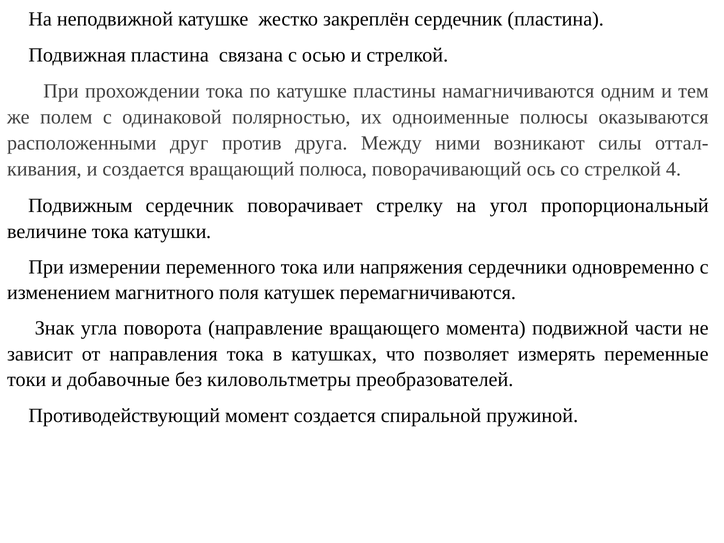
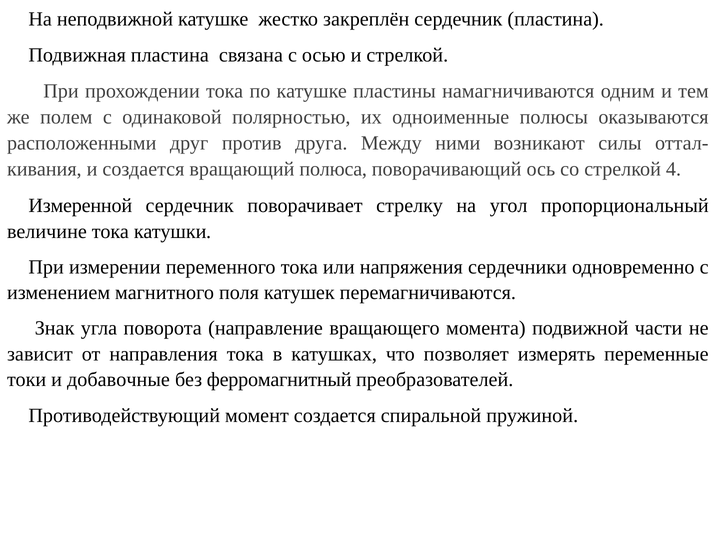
Подвижным: Подвижным -> Измеренной (80, 205)
киловольтметры: киловольтметры -> ферромагнитный (279, 379)
